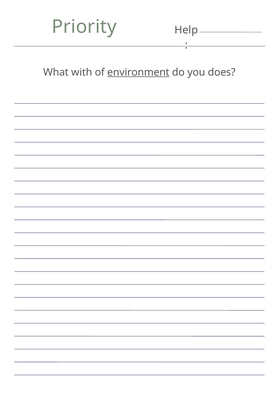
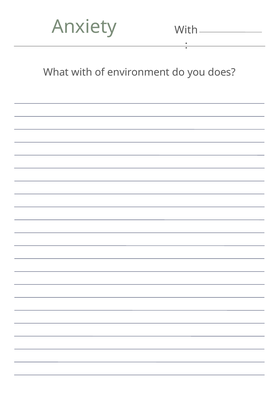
Priority: Priority -> Anxiety (84, 27)
Help: Help -> With (186, 30)
environment underline: present -> none (138, 72)
